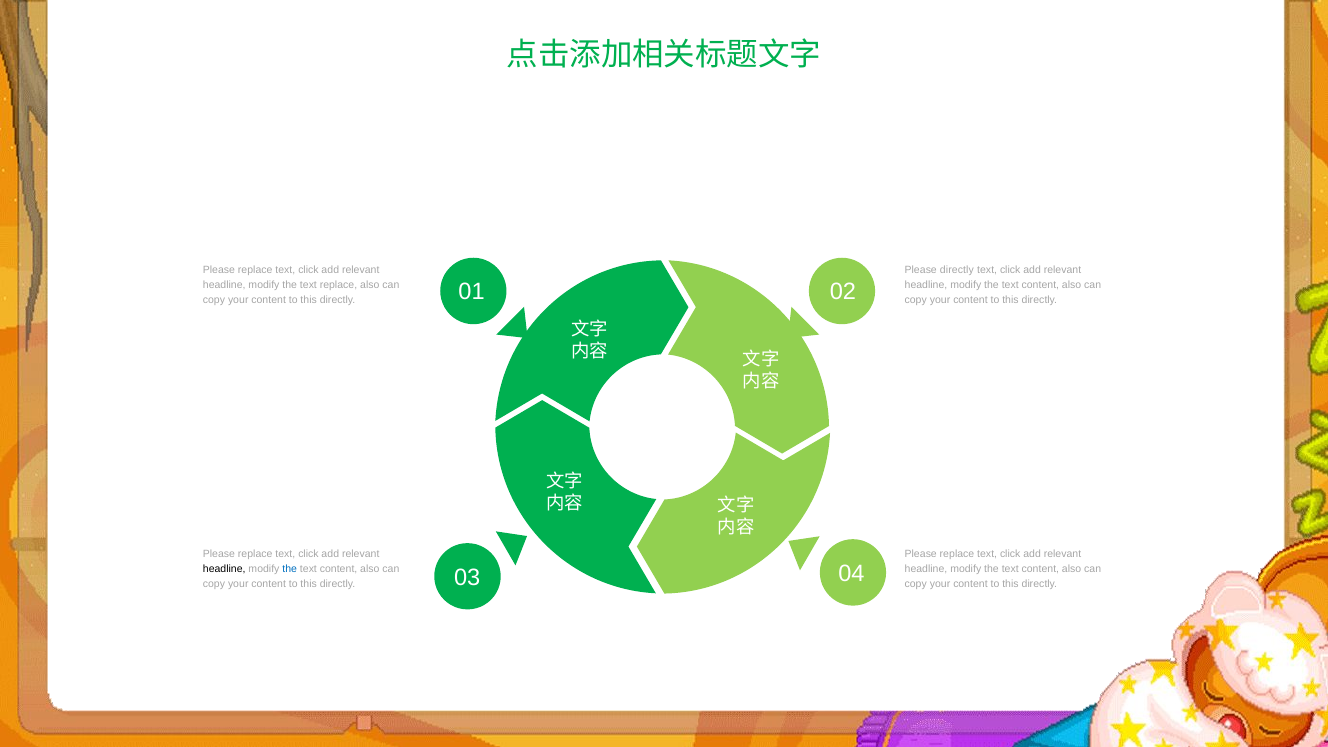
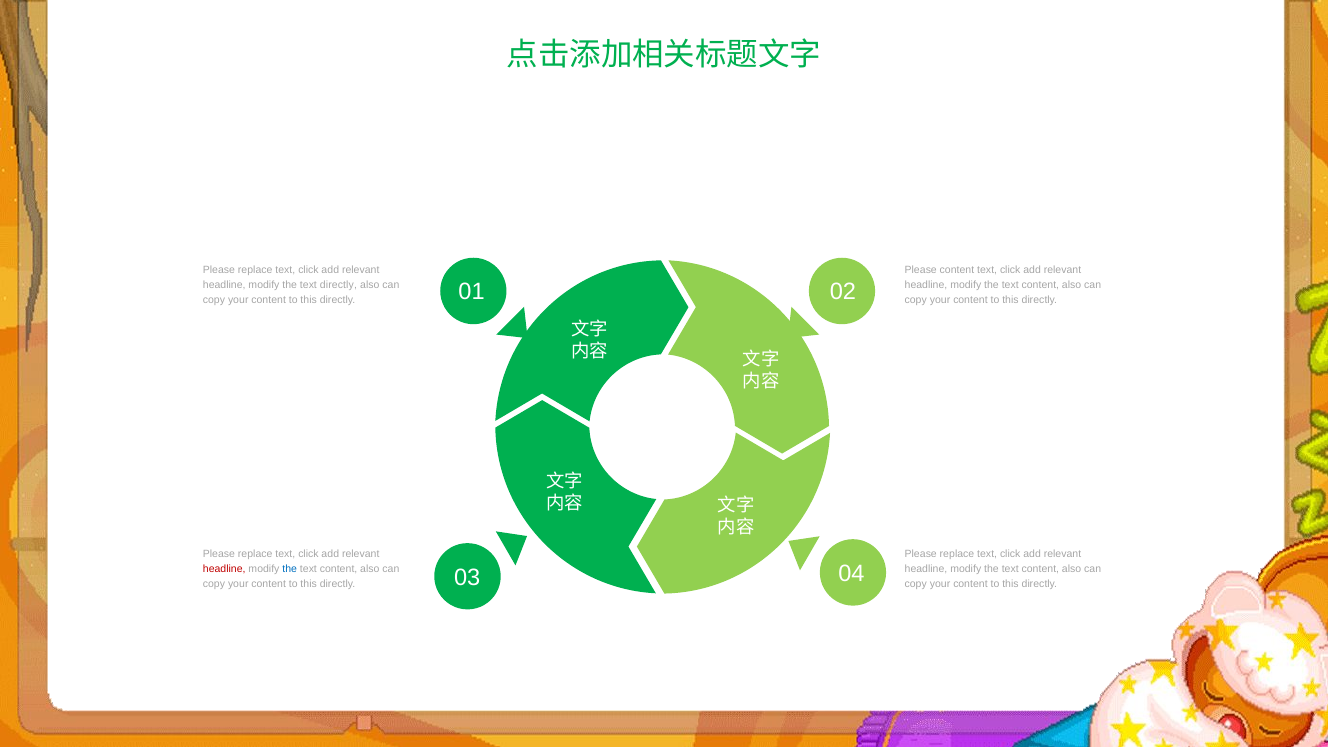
Please directly: directly -> content (957, 270)
text replace: replace -> directly (338, 285)
headline colour: black -> red (224, 569)
